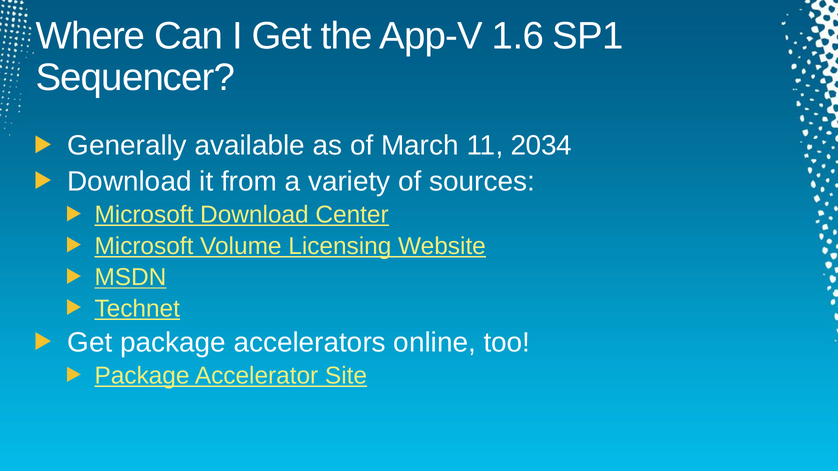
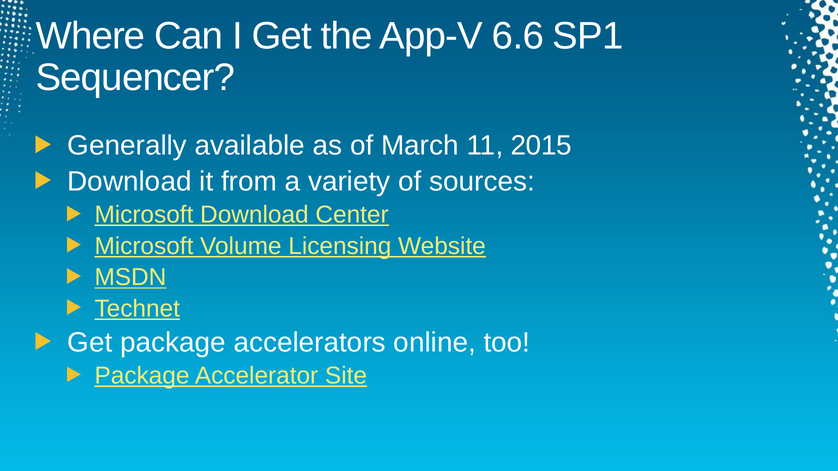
1.6: 1.6 -> 6.6 (518, 36)
2034: 2034 -> 2015 (541, 146)
